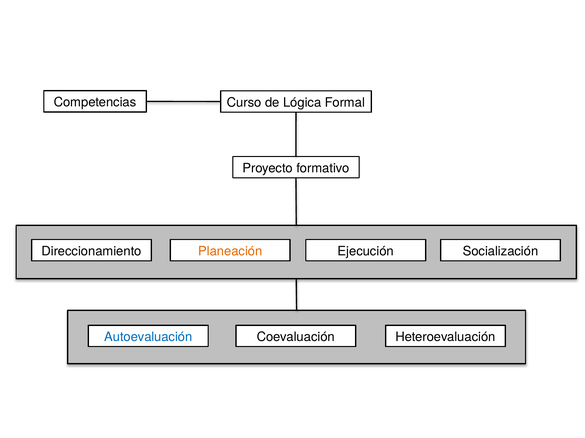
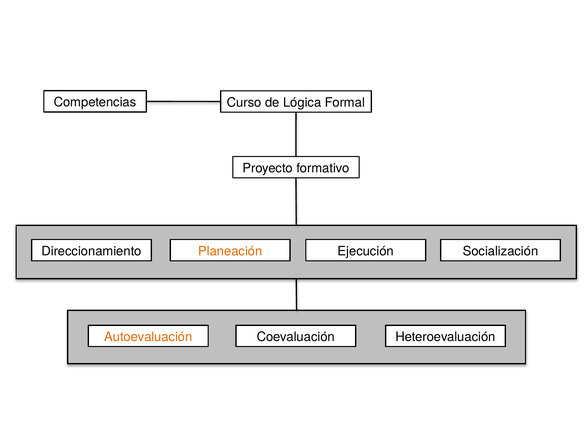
Autoevaluación colour: blue -> orange (148, 337)
